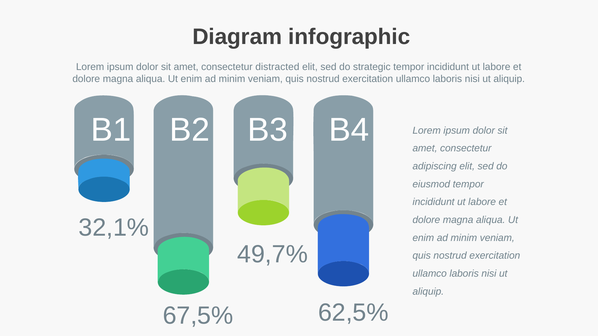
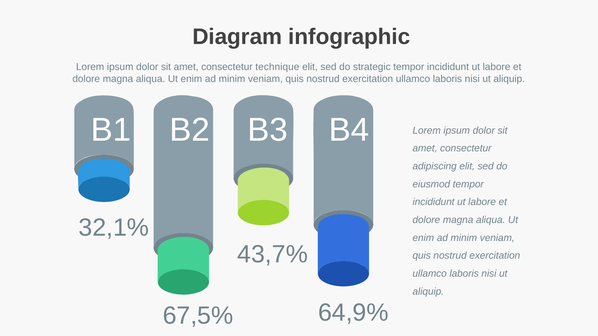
distracted: distracted -> technique (277, 67)
49,7%: 49,7% -> 43,7% (273, 255)
62,5%: 62,5% -> 64,9% (353, 313)
